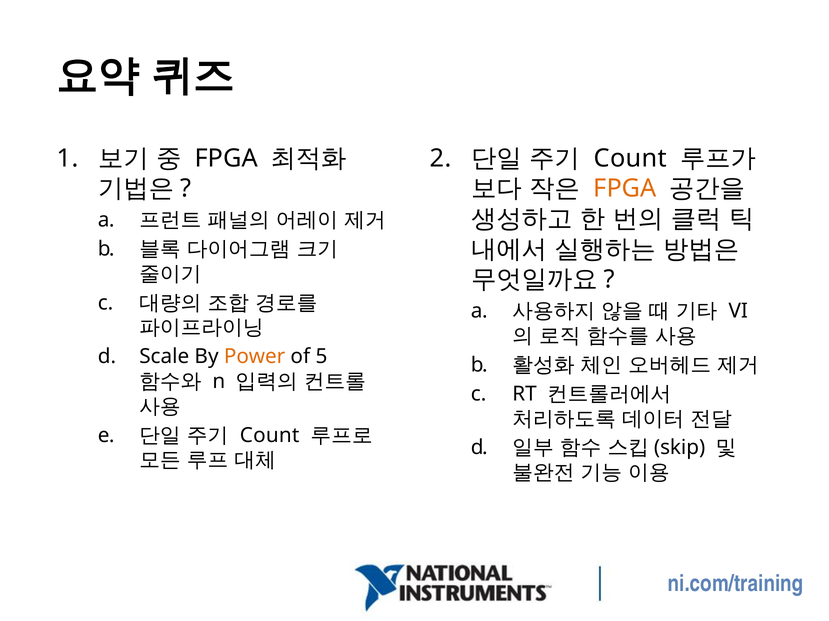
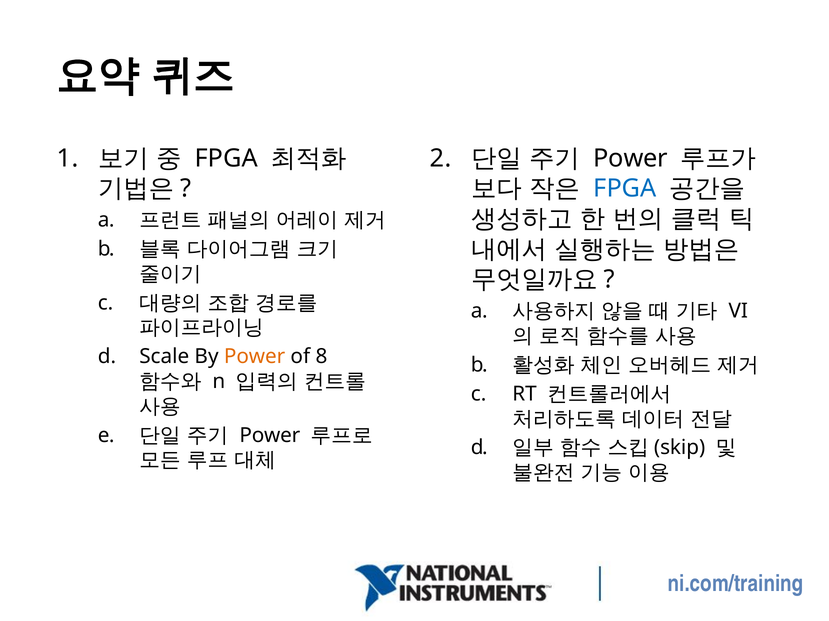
Count: Count -> Power (631, 158)
FPGA colour: orange -> blue (625, 189)
5: 5 -> 8 (322, 357)
Count: Count -> Power (270, 436)
